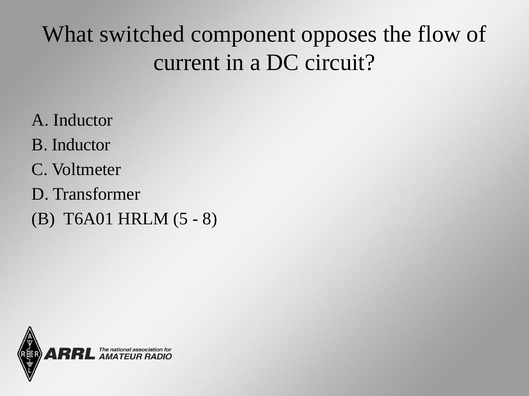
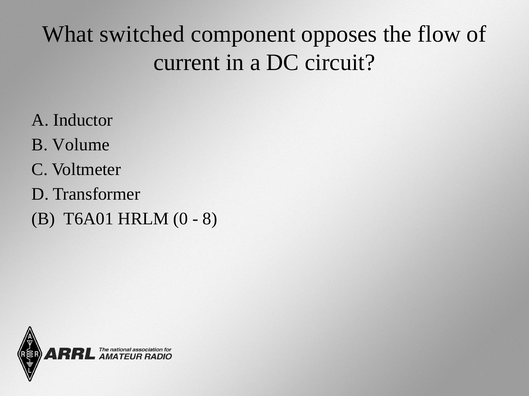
B Inductor: Inductor -> Volume (81, 145)
5: 5 -> 0 (181, 219)
